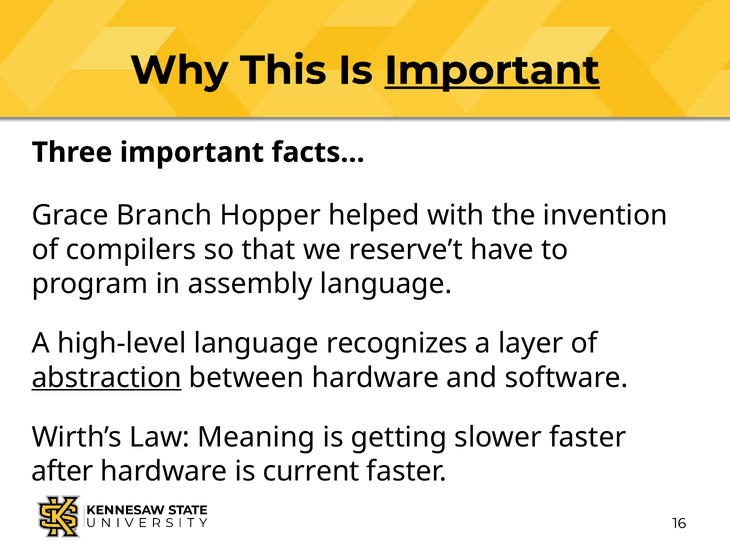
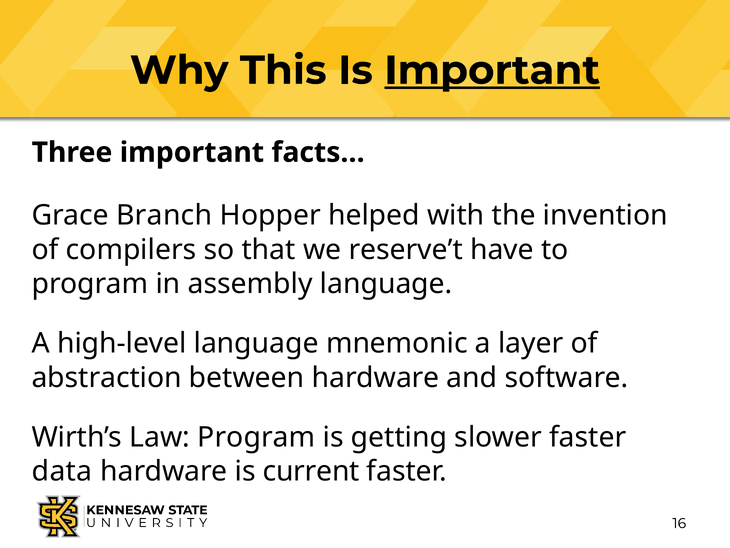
recognizes: recognizes -> mnemonic (397, 343)
abstraction underline: present -> none (107, 377)
Law Meaning: Meaning -> Program (256, 437)
after: after -> data (62, 471)
